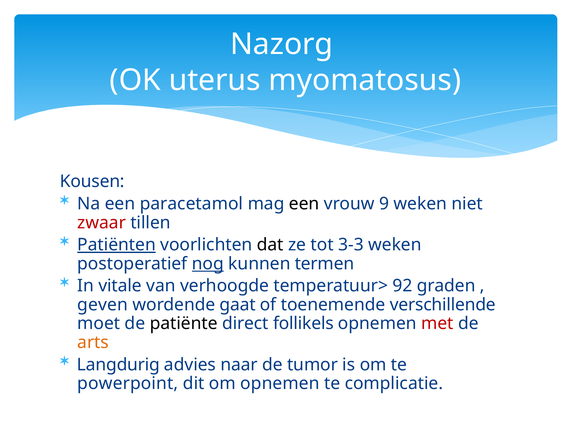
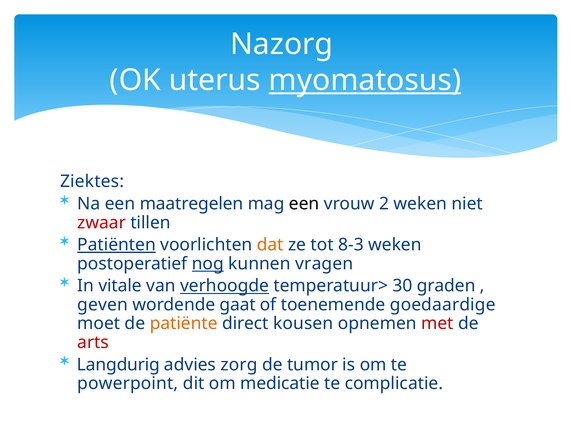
myomatosus underline: none -> present (365, 80)
Kousen: Kousen -> Ziektes (92, 182)
paracetamol: paracetamol -> maatregelen (192, 204)
9: 9 -> 2 (384, 204)
dat colour: black -> orange (270, 245)
3-3: 3-3 -> 8-3 (351, 245)
termen: termen -> vragen (324, 264)
verhoogde underline: none -> present (225, 286)
92: 92 -> 30 (402, 286)
verschillende: verschillende -> goedaardige (443, 305)
patiënte colour: black -> orange (184, 324)
follikels: follikels -> kousen (303, 324)
arts colour: orange -> red (93, 343)
naar: naar -> zorg (239, 365)
om opnemen: opnemen -> medicatie (280, 384)
